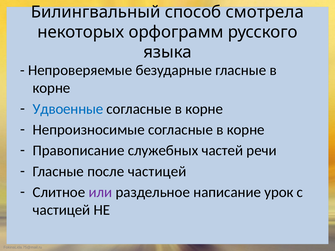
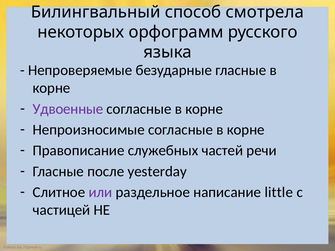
Удвоенные colour: blue -> purple (68, 109)
после частицей: частицей -> yesterday (157, 172)
урок: урок -> little (279, 192)
